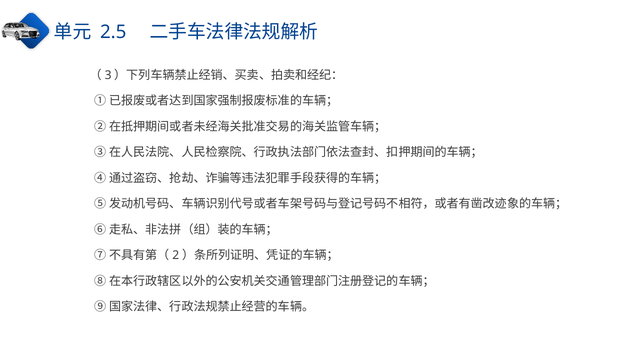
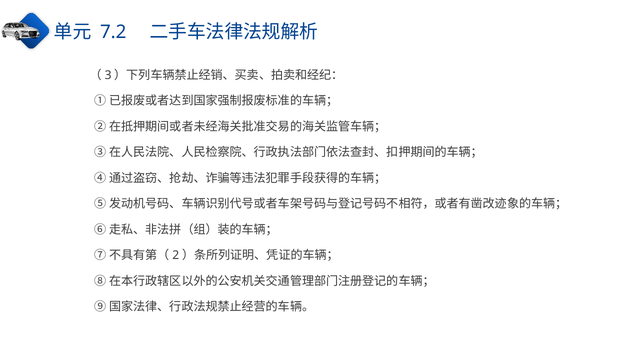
2.5: 2.5 -> 7.2 (113, 32)
